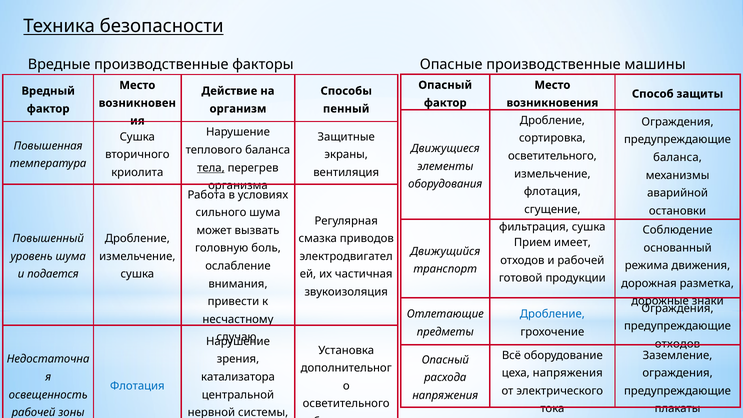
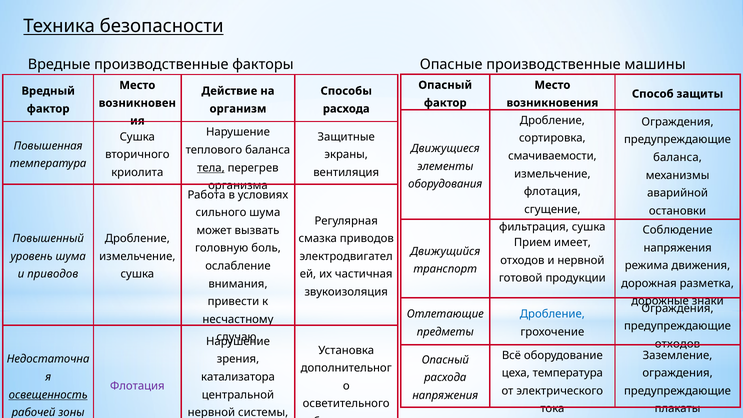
пенный: пенный -> расхода (346, 109)
осветительного: осветительного -> смачиваемости (552, 156)
основанный: основанный -> напряжения (678, 248)
и рабочей: рабочей -> нервной (581, 260)
и подается: подается -> приводов (53, 274)
цеха напряжения: напряжения -> температура (568, 373)
Флотация colour: blue -> purple (137, 386)
освещенность underline: none -> present (48, 395)
